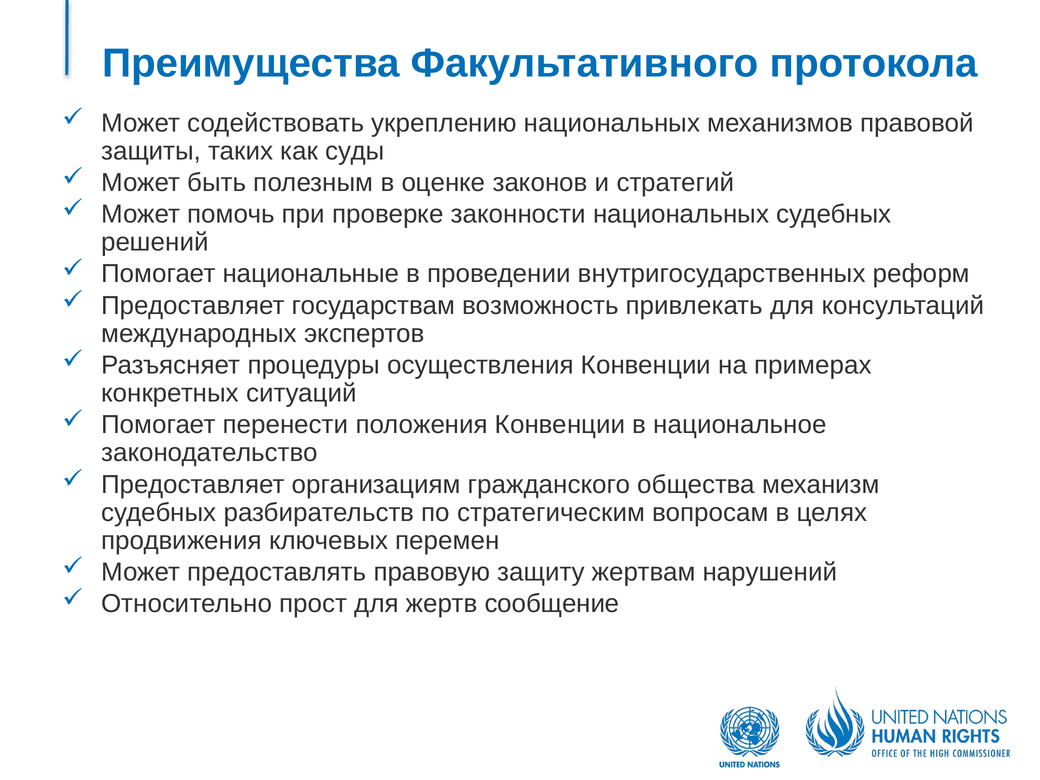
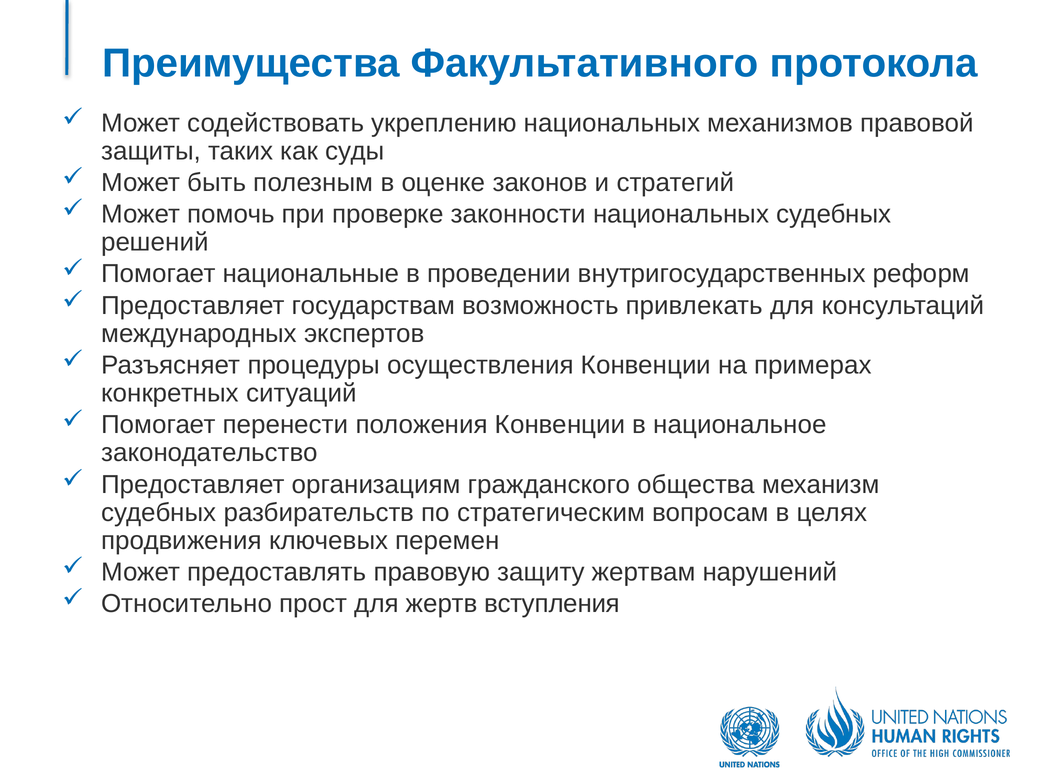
сообщение: сообщение -> вступления (552, 604)
